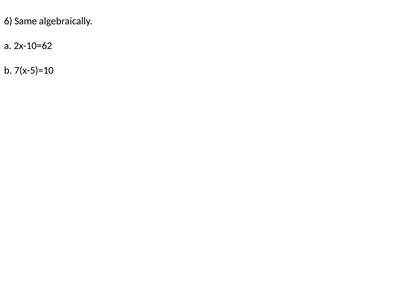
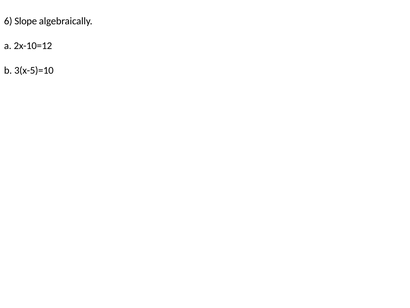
Same: Same -> Slope (26, 21)
2x-10=62: 2x-10=62 -> 2x-10=12 (33, 46)
7(x-5)=10: 7(x-5)=10 -> 3(x-5)=10 (34, 70)
